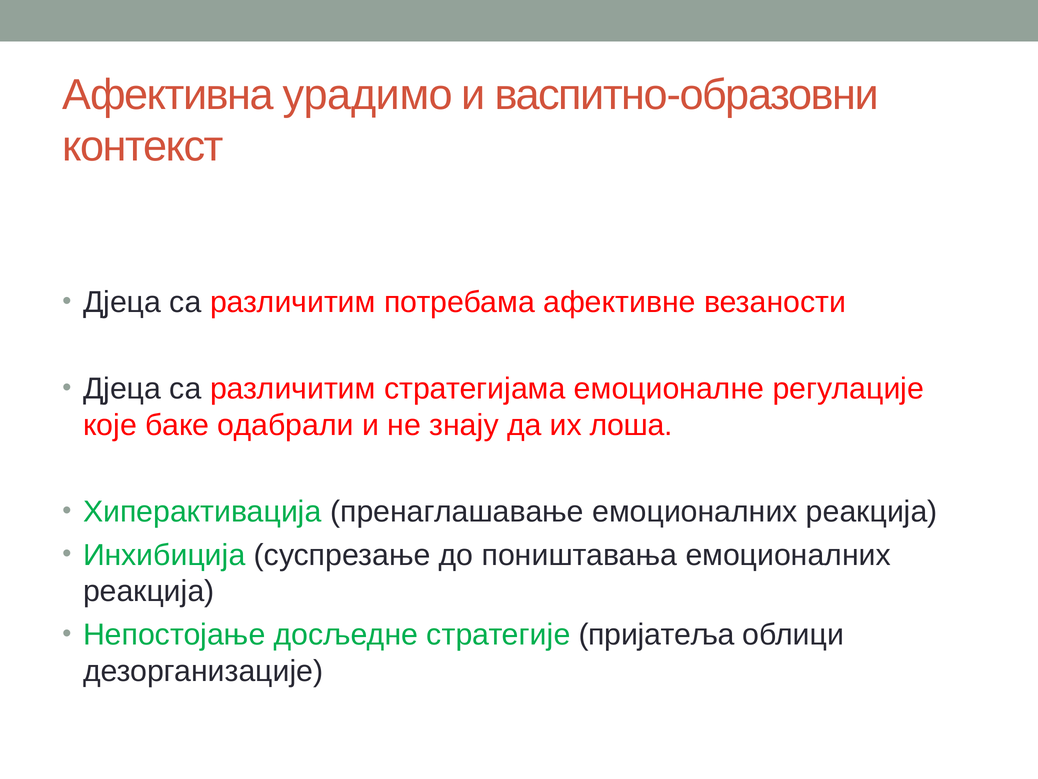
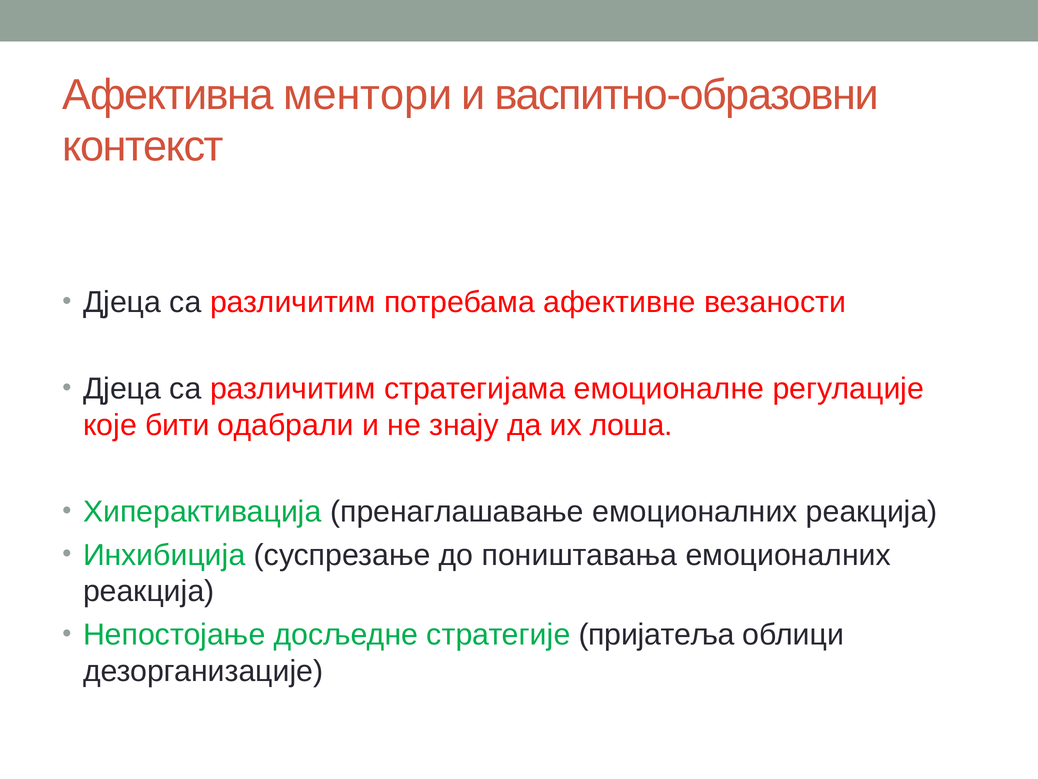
урадимо: урадимо -> ментори (368, 95)
баке: баке -> бити (177, 425)
